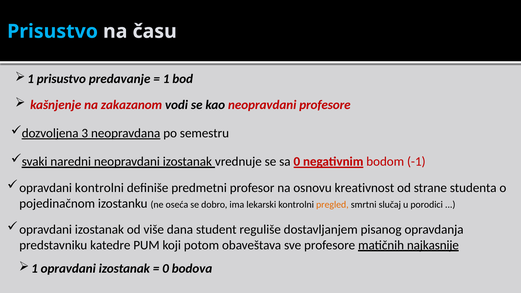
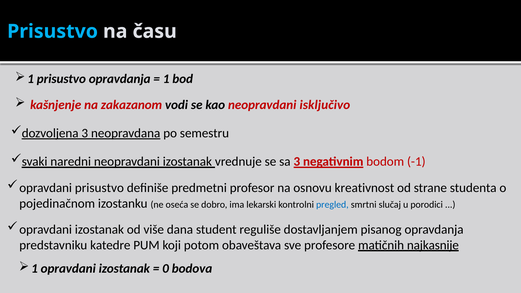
prisustvo predavanje: predavanje -> opravdanja (120, 79)
neopravdani profesore: profesore -> isključivo (325, 105)
sa 0: 0 -> 3 (297, 162)
opravdani kontrolni: kontrolni -> prisustvo (99, 188)
pregled colour: orange -> blue (332, 204)
